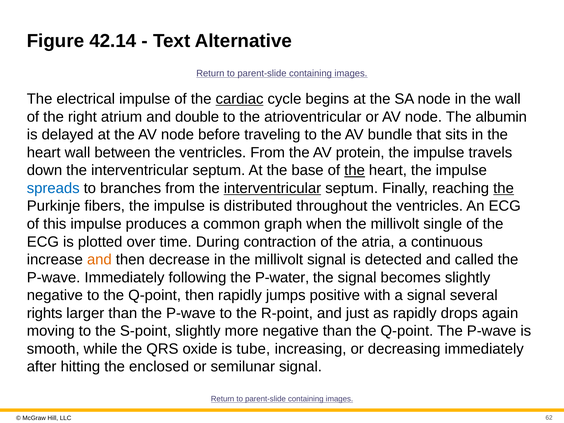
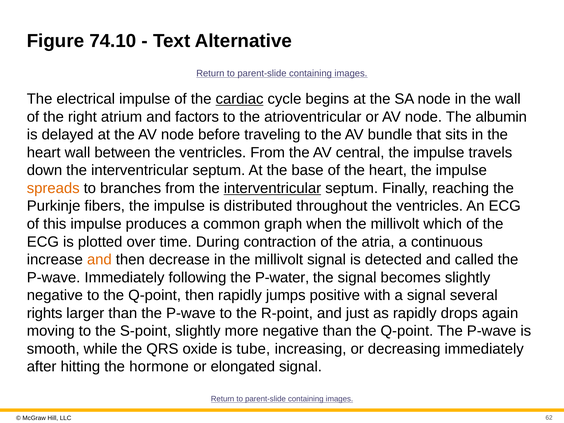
42.14: 42.14 -> 74.10 (113, 41)
double: double -> factors (197, 117)
protein: protein -> central (360, 153)
the underline: present -> none (355, 170)
spreads colour: blue -> orange (53, 188)
the underline: present -> none (504, 188)
single: single -> which (443, 224)
enclosed: enclosed -> hormone (159, 367)
semilunar: semilunar -> elongated (243, 367)
